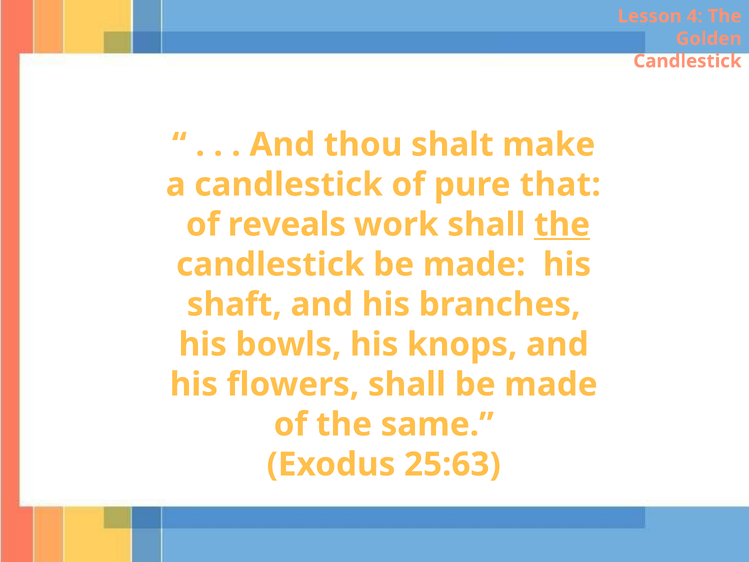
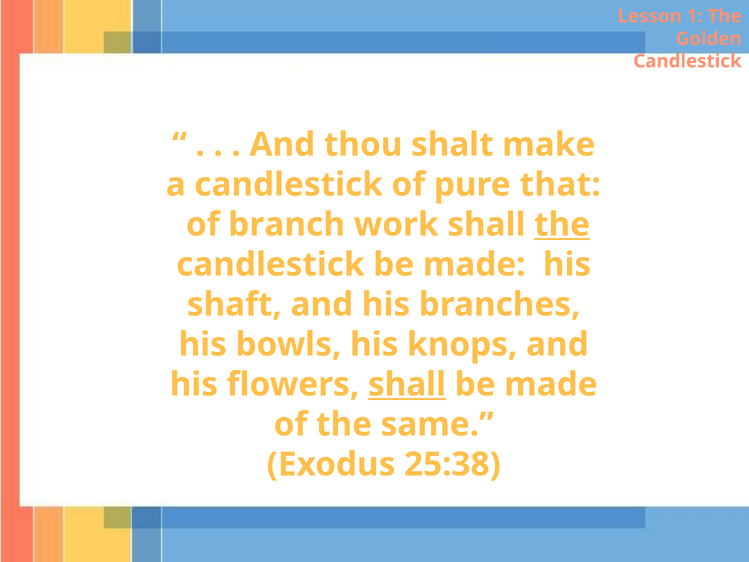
4: 4 -> 1 (695, 16)
reveals: reveals -> branch (287, 225)
shall underline: none -> present (407, 384)
25:63: 25:63 -> 25:38 (452, 464)
